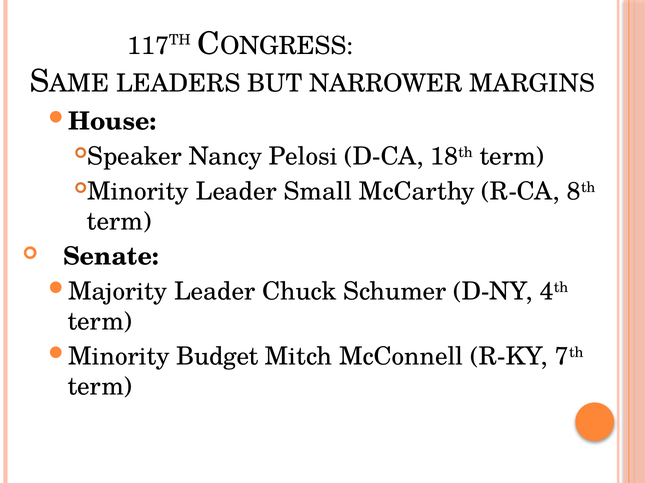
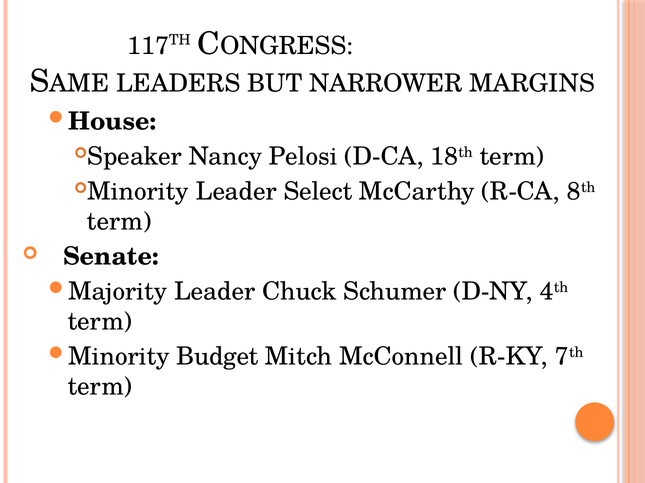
Small: Small -> Select (318, 192)
